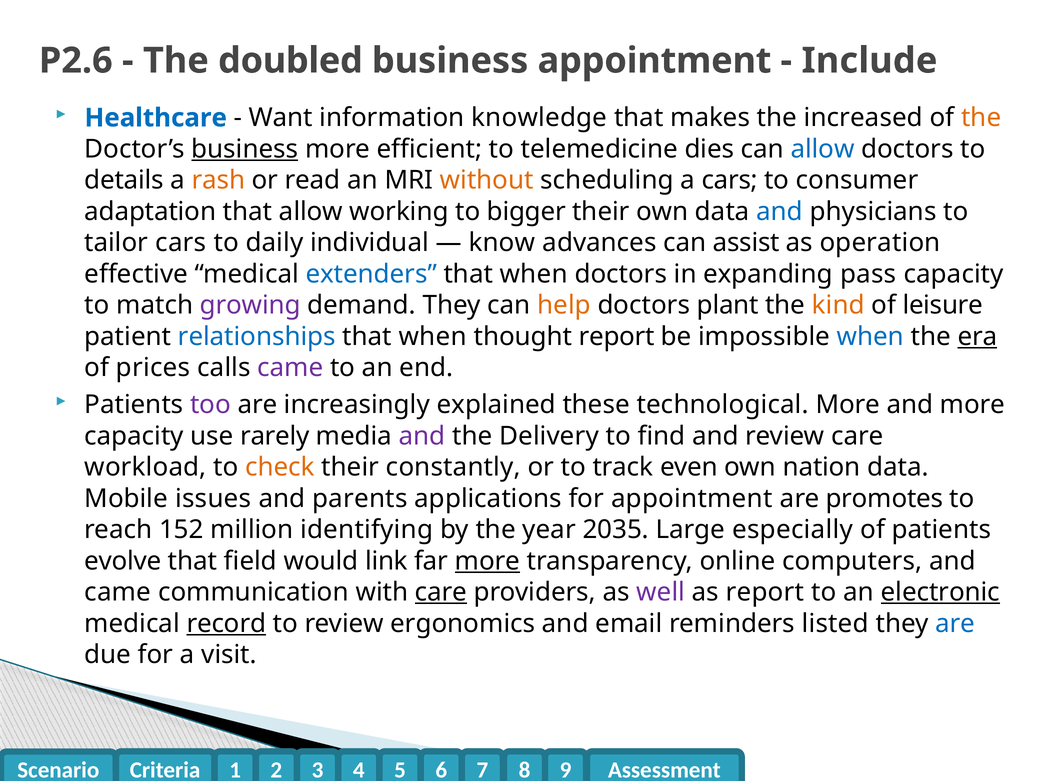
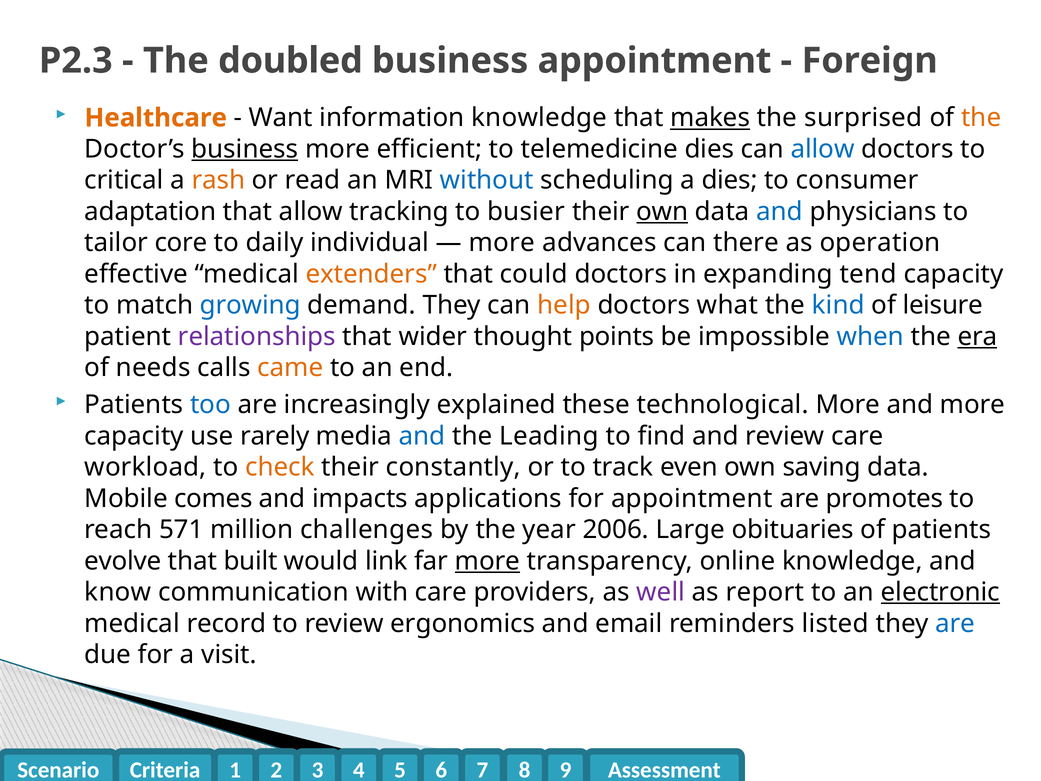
P2.6: P2.6 -> P2.3 (76, 61)
Include: Include -> Foreign (870, 61)
Healthcare colour: blue -> orange (156, 118)
makes underline: none -> present (710, 118)
increased: increased -> surprised (863, 118)
details: details -> critical (124, 180)
without colour: orange -> blue (487, 180)
a cars: cars -> dies (730, 180)
working: working -> tracking (399, 211)
bigger: bigger -> busier (526, 211)
own underline: none -> present (662, 211)
tailor cars: cars -> core (181, 243)
know: know -> more (502, 243)
assist: assist -> there (746, 243)
extenders colour: blue -> orange (371, 274)
when: when -> could (534, 274)
pass: pass -> tend (868, 274)
growing colour: purple -> blue (250, 305)
plant: plant -> what (727, 305)
kind colour: orange -> blue (838, 305)
relationships colour: blue -> purple (257, 336)
when: when -> wider (433, 336)
thought report: report -> points (617, 336)
prices: prices -> needs (153, 368)
came colour: purple -> orange (290, 368)
too colour: purple -> blue (211, 405)
and colour: purple -> blue (422, 436)
Delivery: Delivery -> Leading (549, 436)
nation: nation -> saving (822, 467)
issues: issues -> comes (213, 498)
parents: parents -> impacts (360, 498)
152: 152 -> 571 (181, 530)
identifying: identifying -> challenges (367, 530)
2035: 2035 -> 2006 (616, 530)
especially: especially -> obituaries (793, 530)
field: field -> built (251, 561)
online computers: computers -> knowledge (852, 561)
came: came -> know (118, 592)
care underline: present -> none (441, 592)
record underline: present -> none (226, 623)
